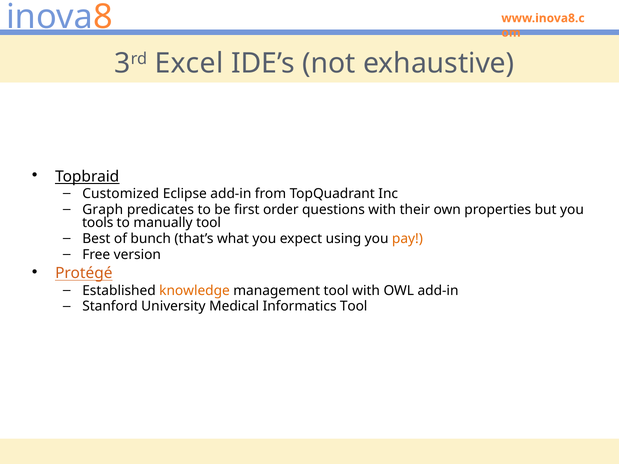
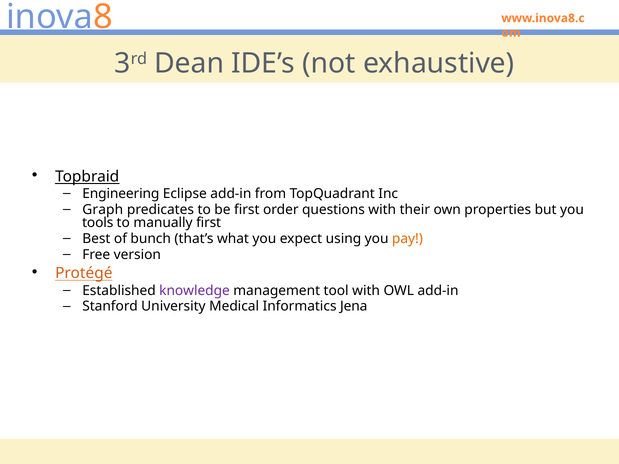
Excel: Excel -> Dean (189, 63)
Customized: Customized -> Engineering (121, 194)
manually tool: tool -> first (209, 223)
knowledge colour: orange -> purple (195, 291)
Informatics Tool: Tool -> Jena (354, 307)
